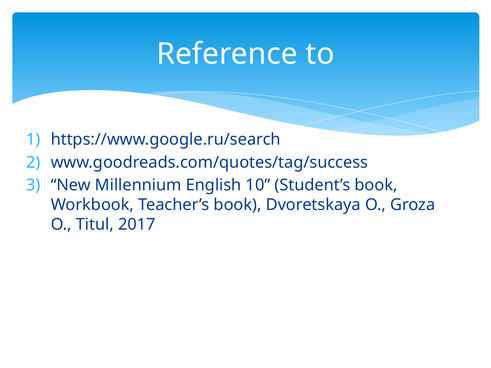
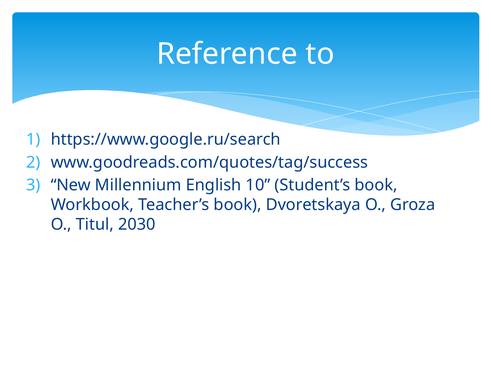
2017: 2017 -> 2030 (137, 225)
